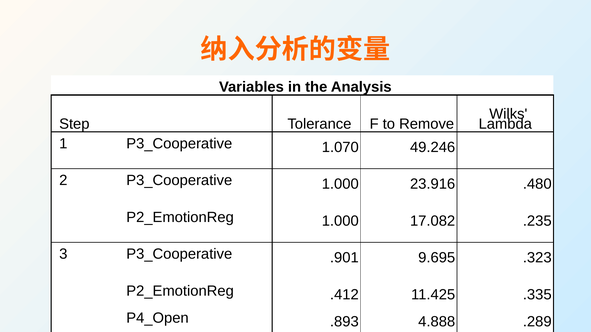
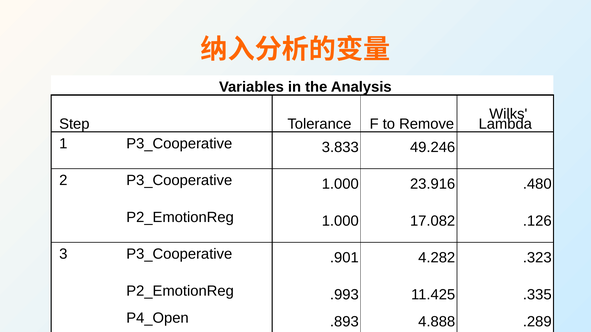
1.070: 1.070 -> 3.833 (340, 147)
.235: .235 -> .126 (537, 221)
9.695: 9.695 -> 4.282 (437, 258)
.412: .412 -> .993 (344, 295)
